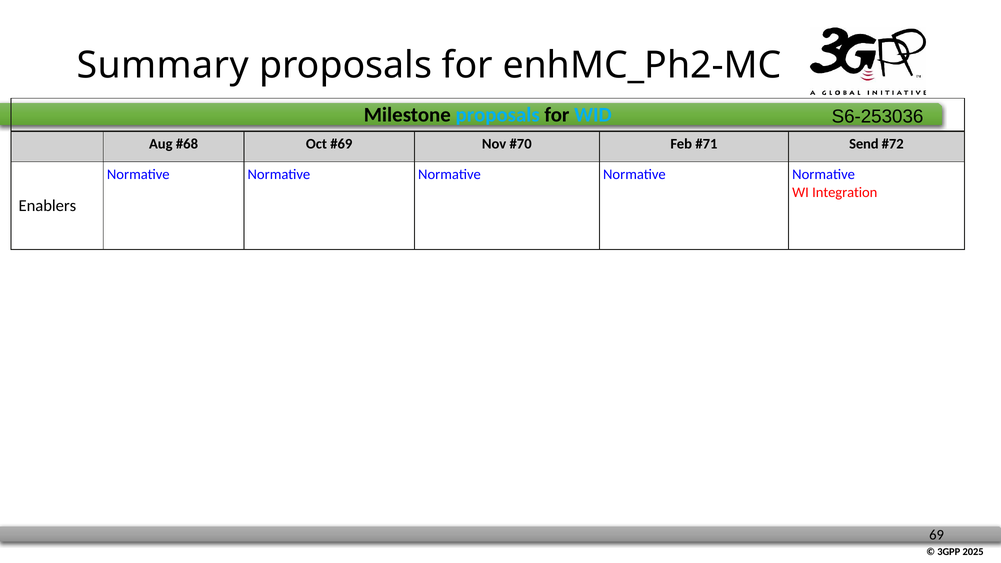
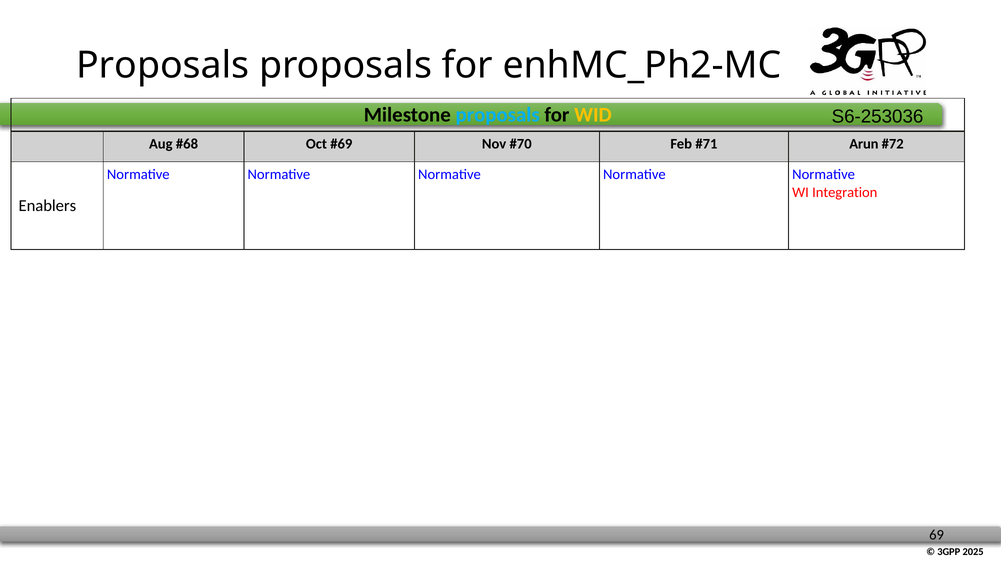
Summary: Summary -> Proposals (163, 66)
WID colour: light blue -> yellow (593, 115)
Send: Send -> Arun (864, 144)
